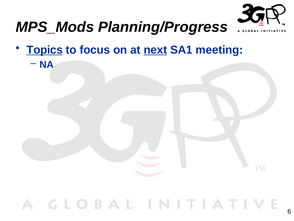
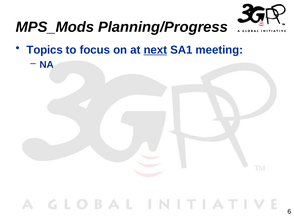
Topics underline: present -> none (45, 50)
